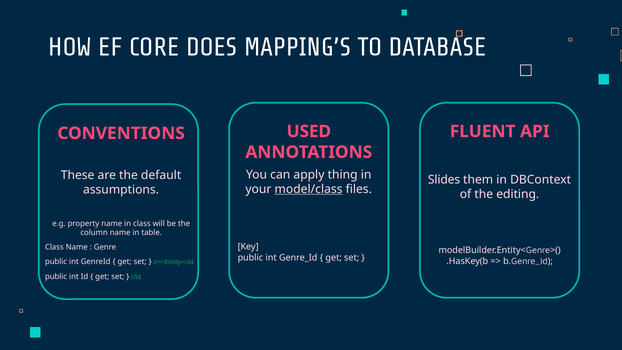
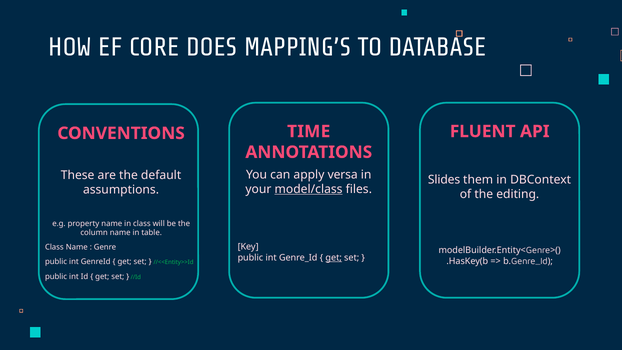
USED: USED -> TIME (309, 131)
thing: thing -> versa (343, 175)
get underline: none -> present (334, 258)
